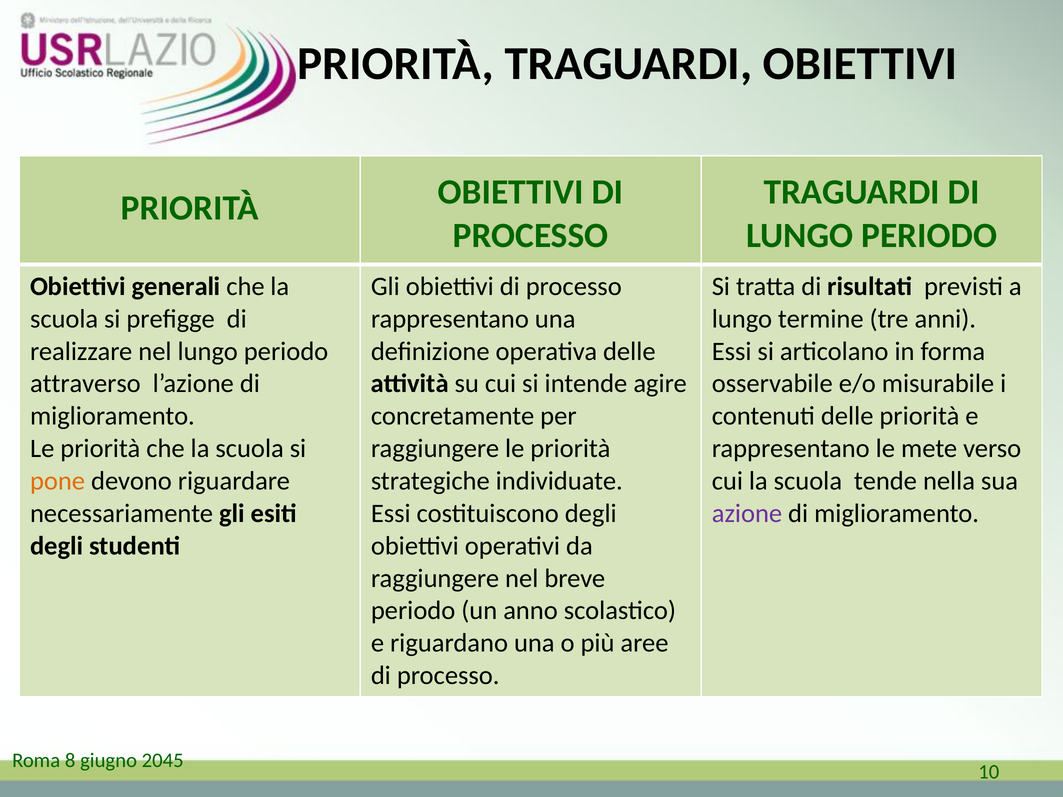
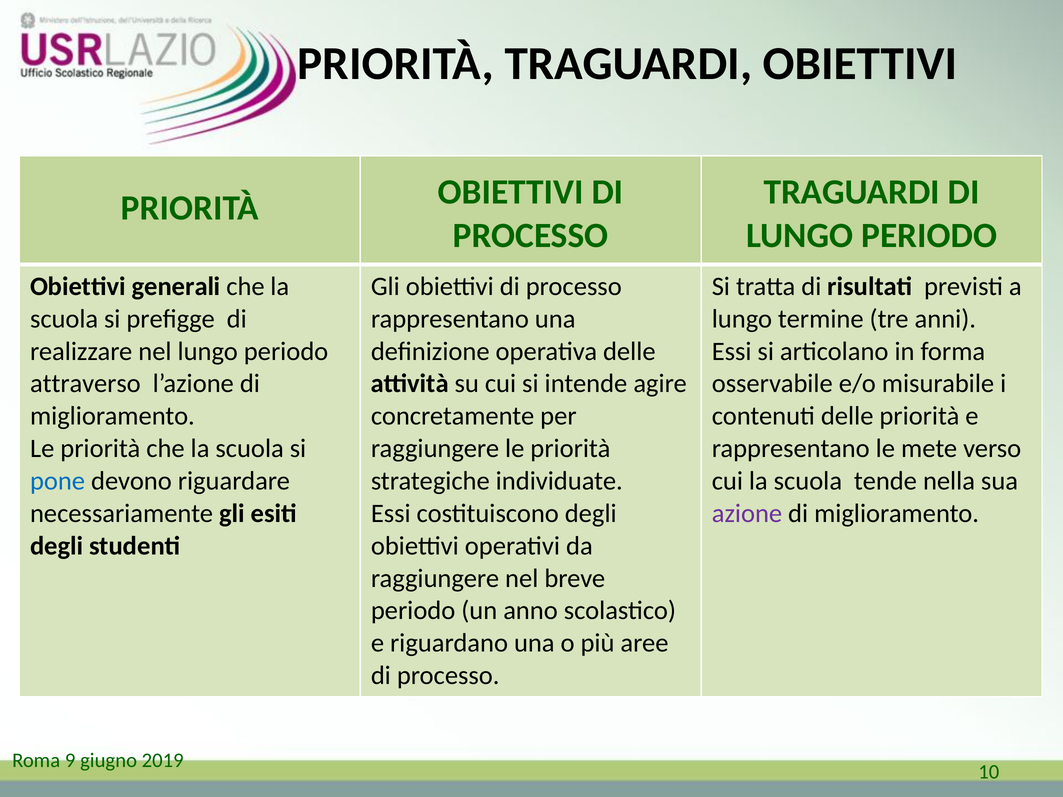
pone colour: orange -> blue (58, 481)
8: 8 -> 9 (70, 760)
2045: 2045 -> 2019 (163, 760)
